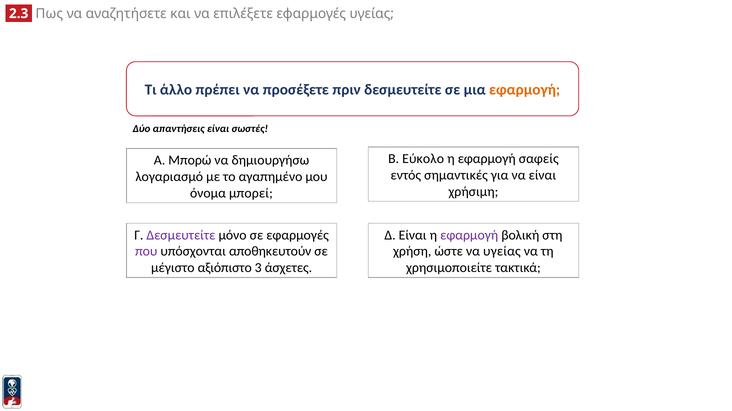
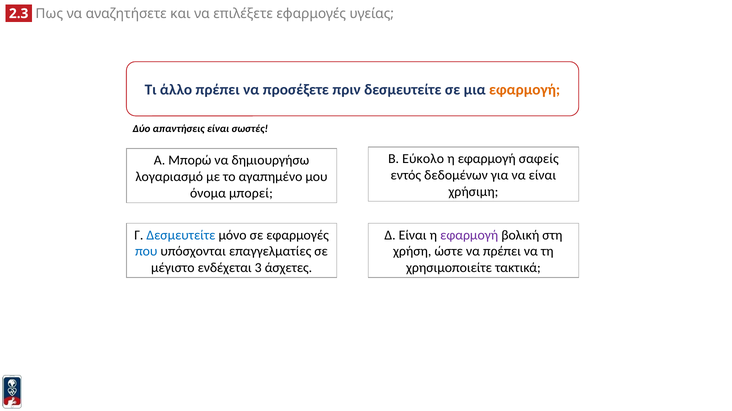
σημαντικές: σημαντικές -> δεδομένων (456, 175)
Δεσμευτείτε colour: purple -> blue (181, 235)
που colour: purple -> blue (146, 252)
αποθηκευτούν: αποθηκευτούν -> επαγγελματίες (270, 252)
να υγείας: υγείας -> πρέπει (502, 252)
αξιόπιστο: αξιόπιστο -> ενδέχεται (225, 268)
